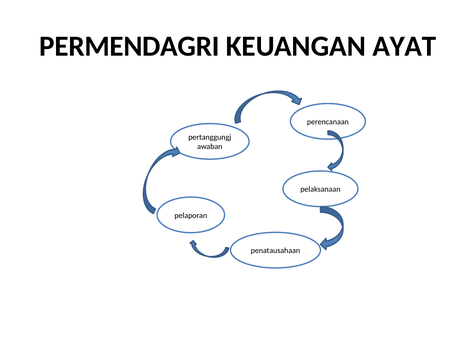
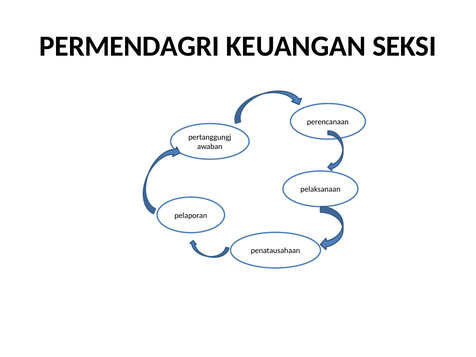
AYAT: AYAT -> SEKSI (404, 46)
